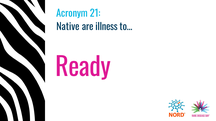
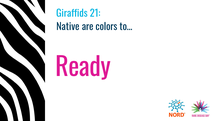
Acronym: Acronym -> Giraffids (72, 14)
illness: illness -> colors (106, 27)
